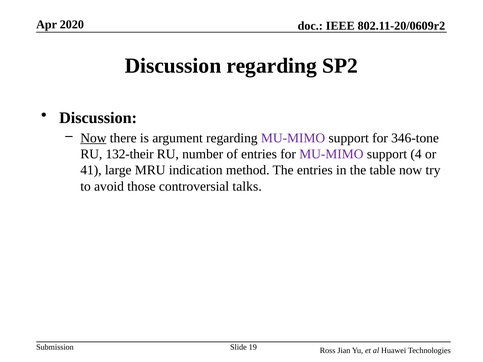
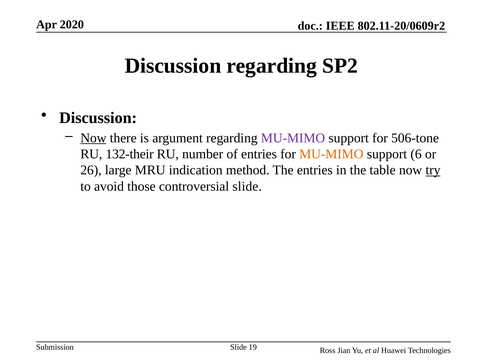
346-tone: 346-tone -> 506-tone (415, 138)
MU-MIMO colour: purple -> orange (331, 154)
4: 4 -> 6 (416, 154)
41: 41 -> 26 (91, 170)
try underline: none -> present (433, 170)
controversial talks: talks -> slide (247, 186)
